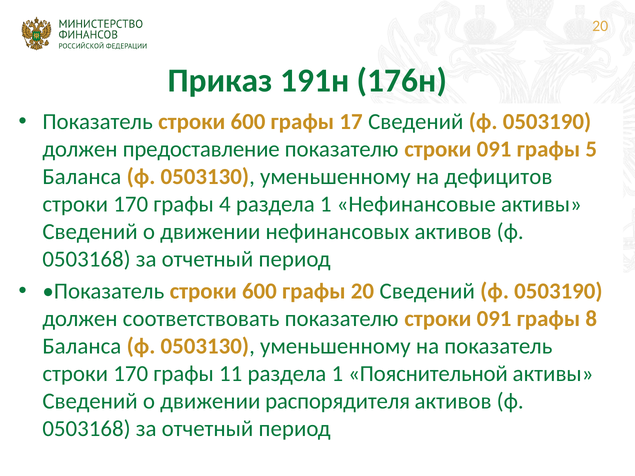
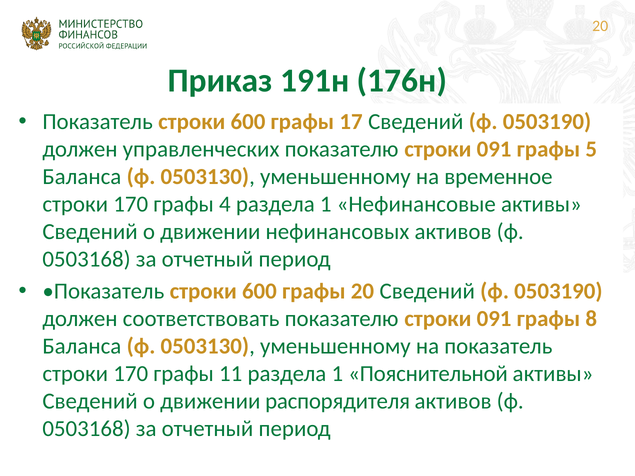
предоставление: предоставление -> управленческих (201, 149)
дефицитов: дефицитов -> временное (498, 177)
